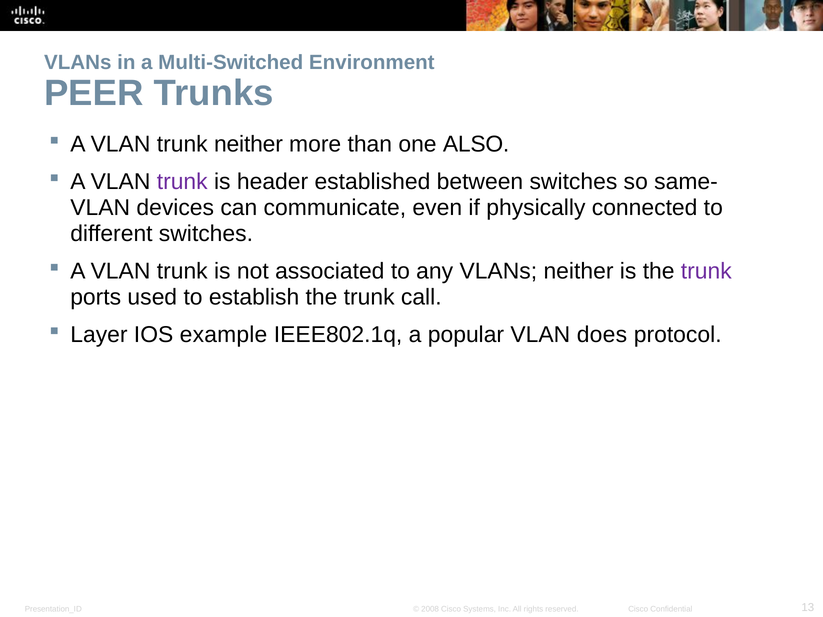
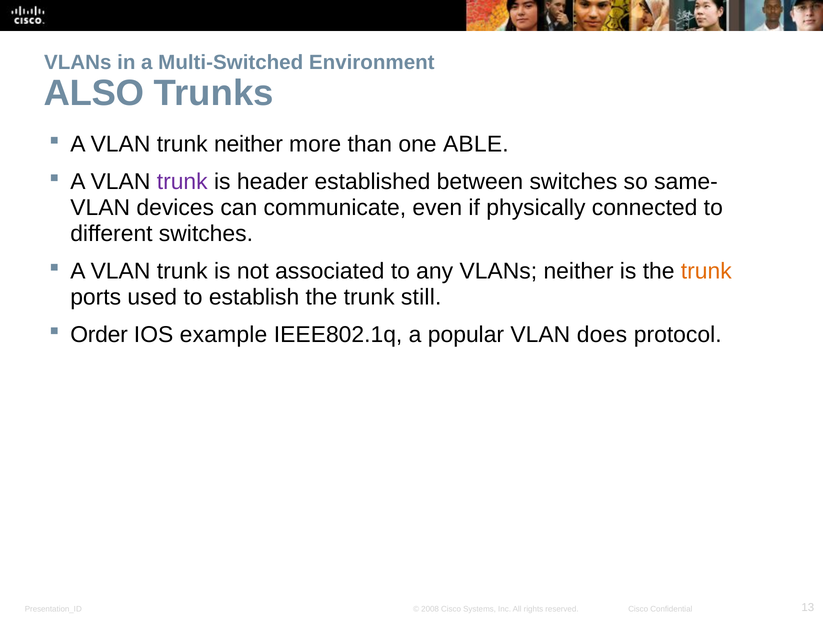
PEER: PEER -> ALSO (94, 93)
ALSO: ALSO -> ABLE (476, 144)
trunk colour: purple -> orange (706, 271)
call: call -> still (421, 297)
Layer: Layer -> Order (99, 335)
